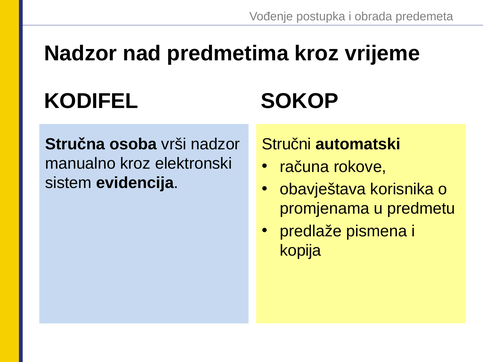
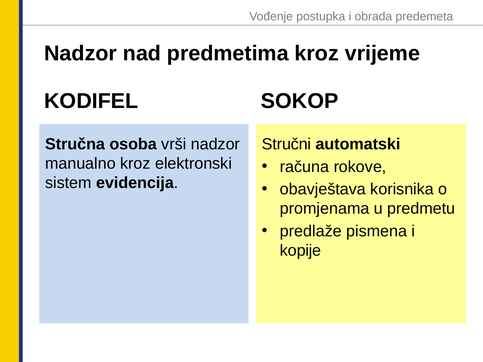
kopija: kopija -> kopije (301, 251)
